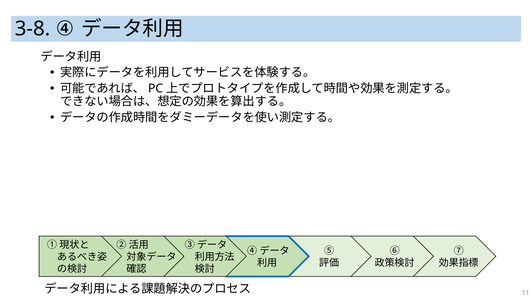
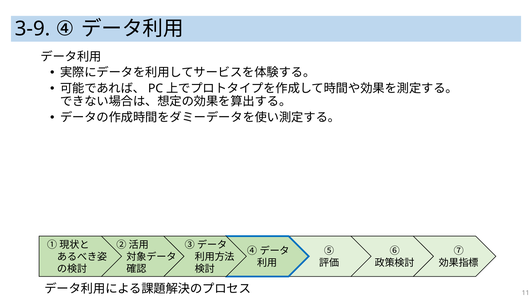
3-8: 3-8 -> 3-9 (33, 29)
